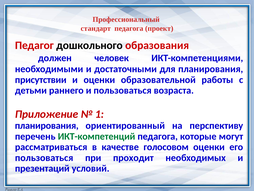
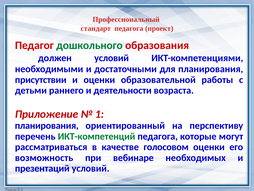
дошкольного colour: black -> green (89, 45)
должен человек: человек -> условий (112, 58)
и пользоваться: пользоваться -> деятельности (123, 90)
пользоваться: пользоваться -> возможность (44, 157)
проходит: проходит -> вебинаре (133, 157)
